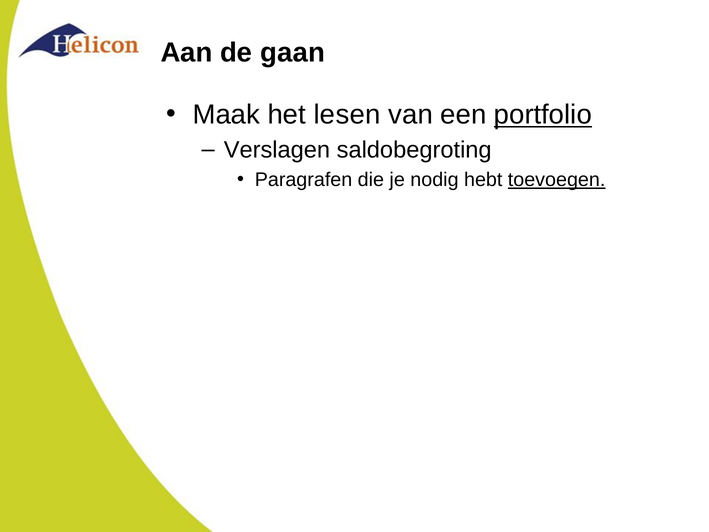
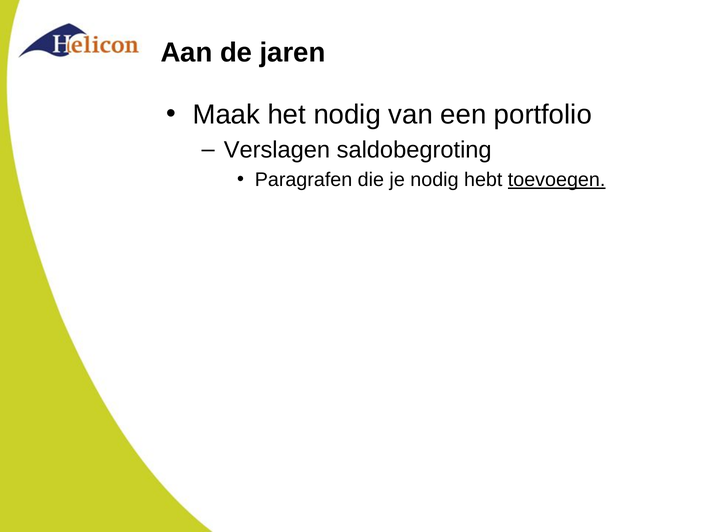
gaan: gaan -> jaren (293, 53)
het lesen: lesen -> nodig (347, 115)
portfolio underline: present -> none (543, 115)
